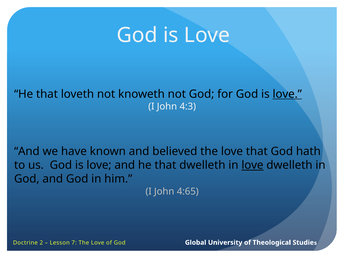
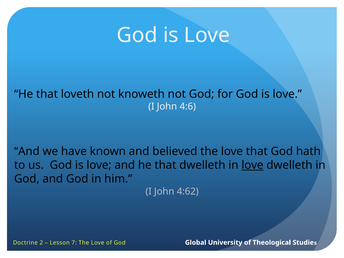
love underline: present -> none (287, 94)
4:3: 4:3 -> 4:6 (188, 107)
4:65: 4:65 -> 4:62 (188, 191)
